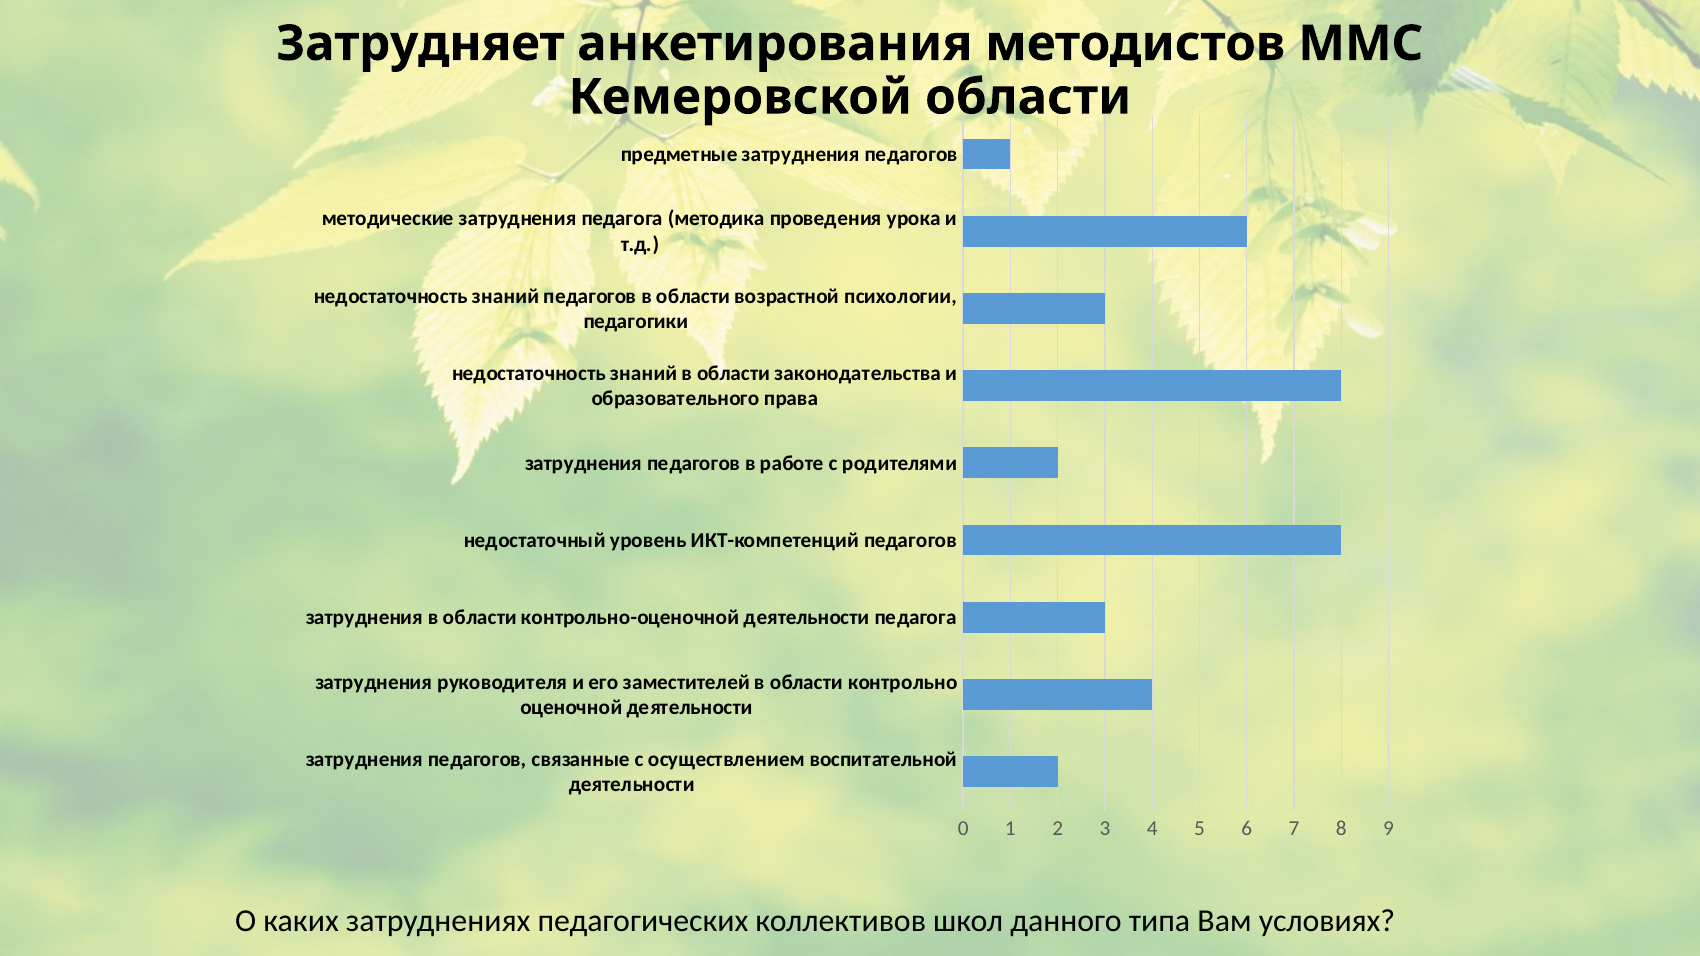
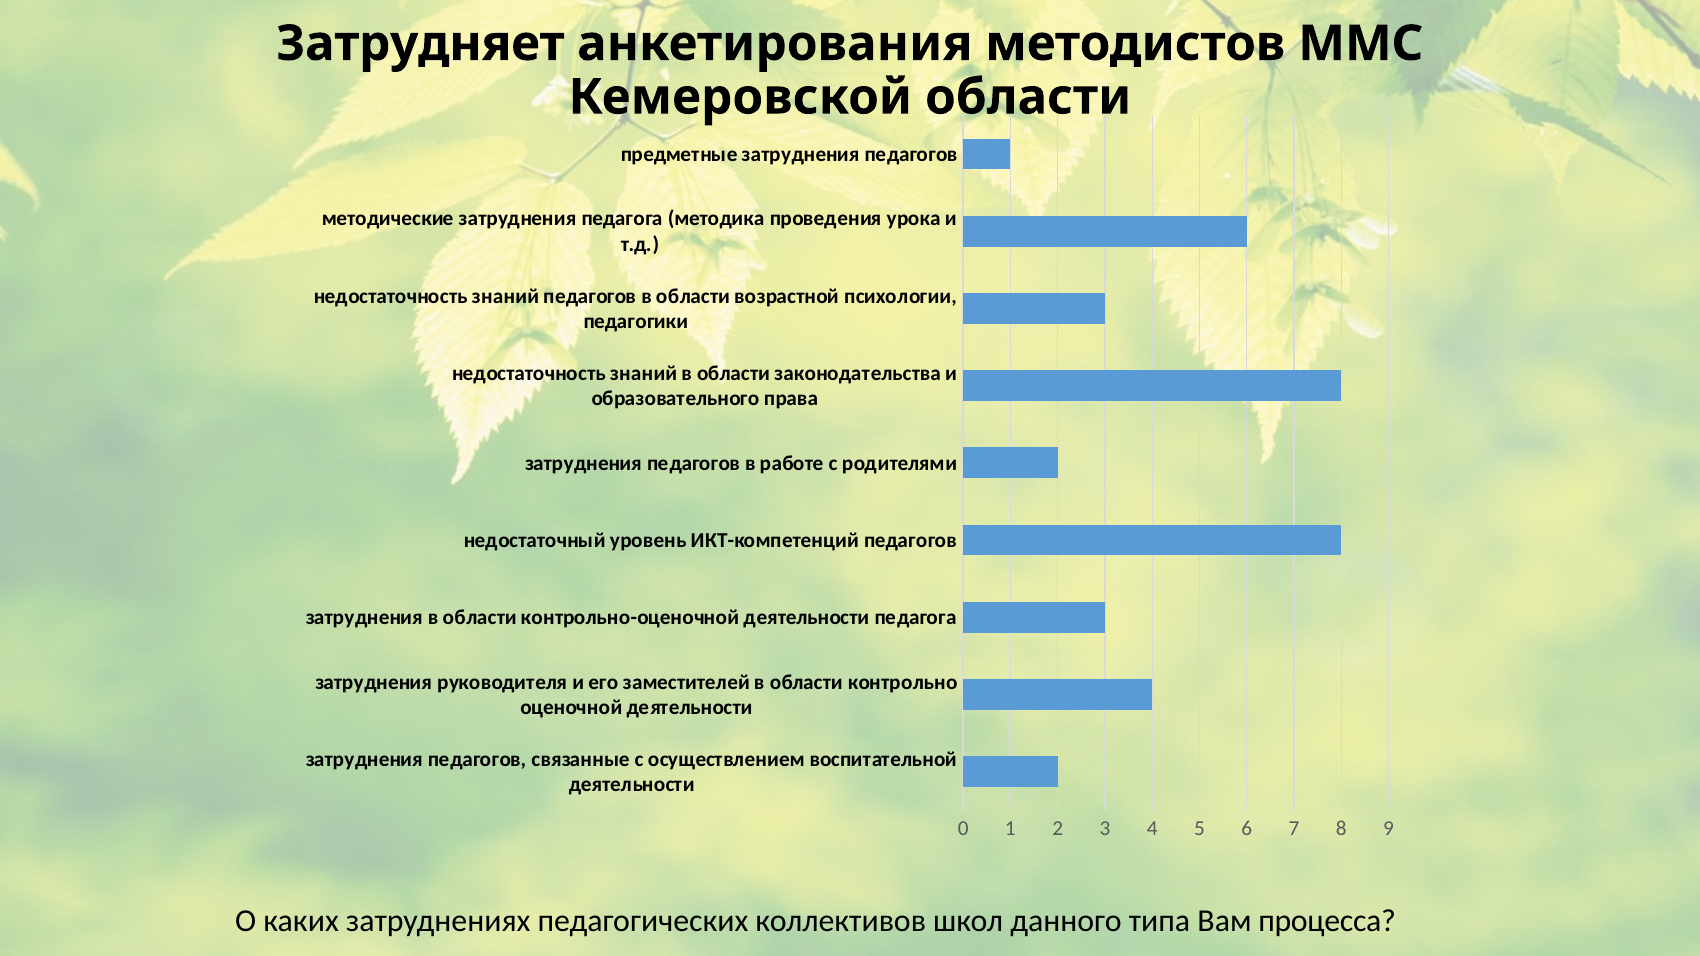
условиях: условиях -> процесса (1327, 921)
